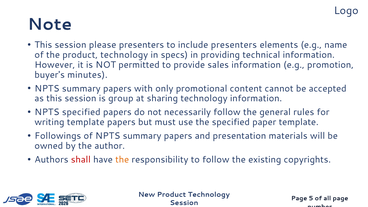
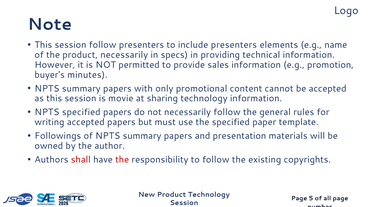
session please: please -> follow (103, 45)
the product technology: technology -> necessarily (124, 55)
group: group -> movie (121, 98)
writing template: template -> accepted (86, 122)
the colour: orange -> red (122, 160)
